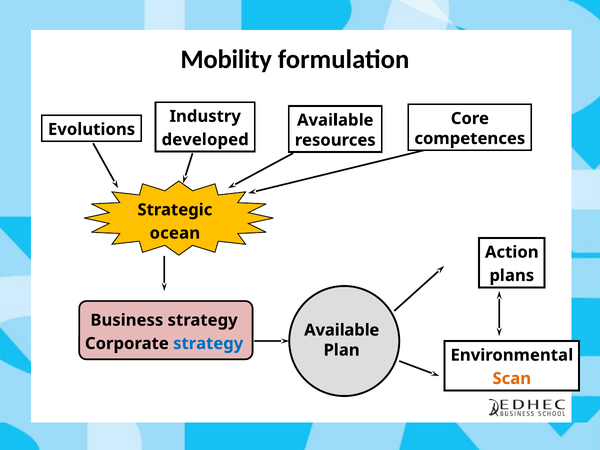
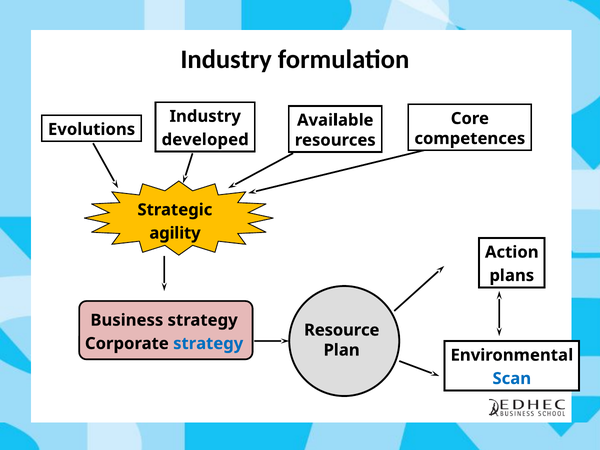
Mobility: Mobility -> Industry (226, 59)
ocean: ocean -> agility (175, 233)
Available: Available -> Resource (342, 330)
Scan colour: orange -> blue (512, 379)
